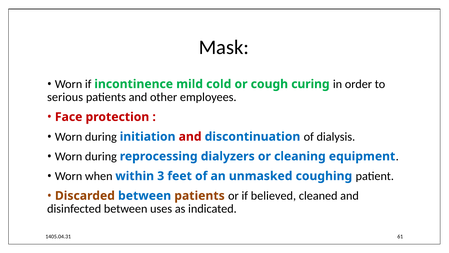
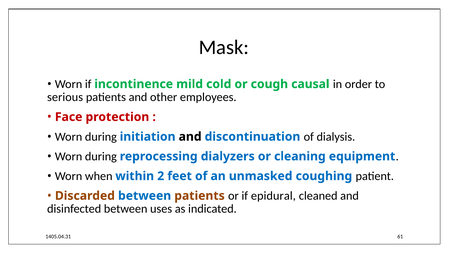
curing: curing -> causal (310, 84)
and colour: red -> black (190, 136)
3: 3 -> 2 (161, 176)
believed: believed -> epidural (273, 195)
